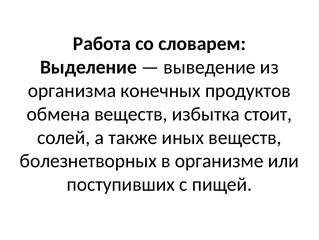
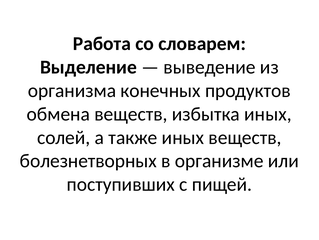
избытка стоит: стоит -> иных (268, 114)
